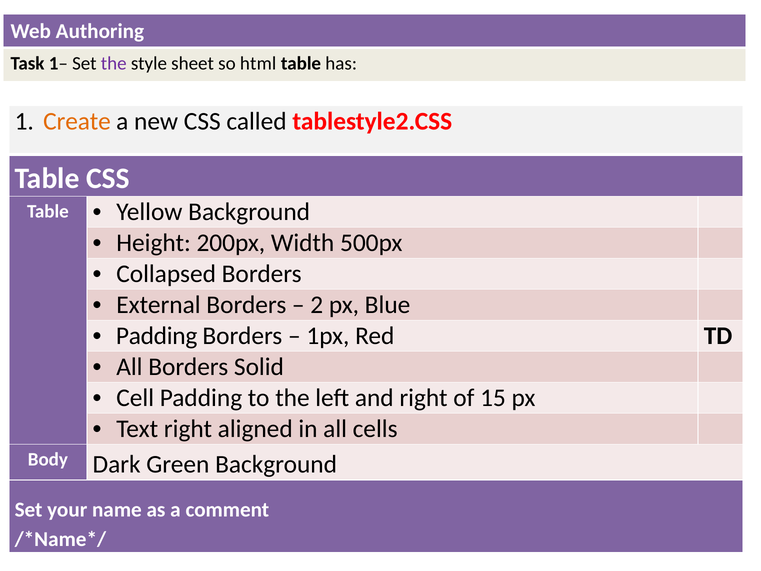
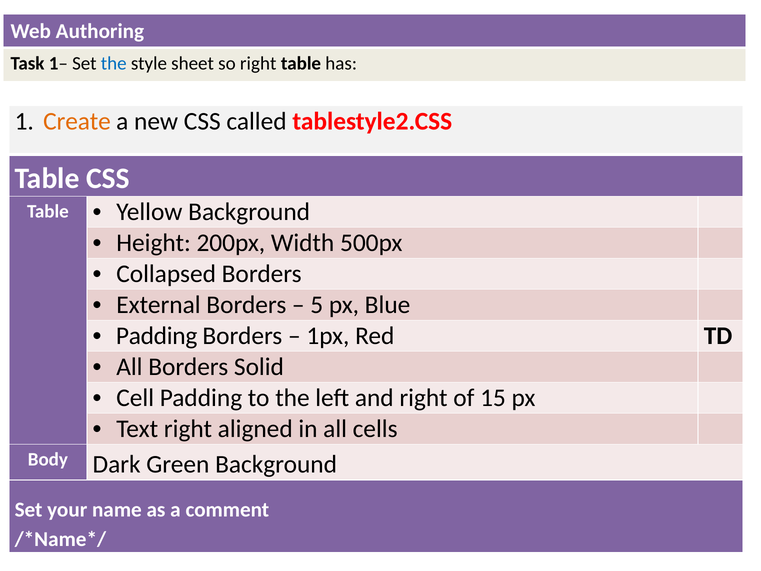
the colour: purple -> blue (114, 63)
so html: html -> right (258, 63)
2: 2 -> 5 (317, 305)
